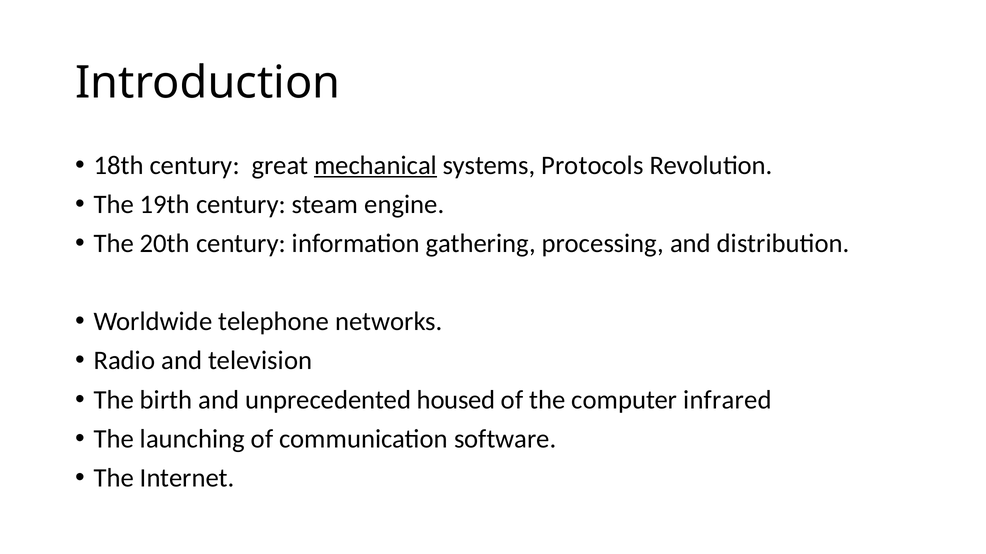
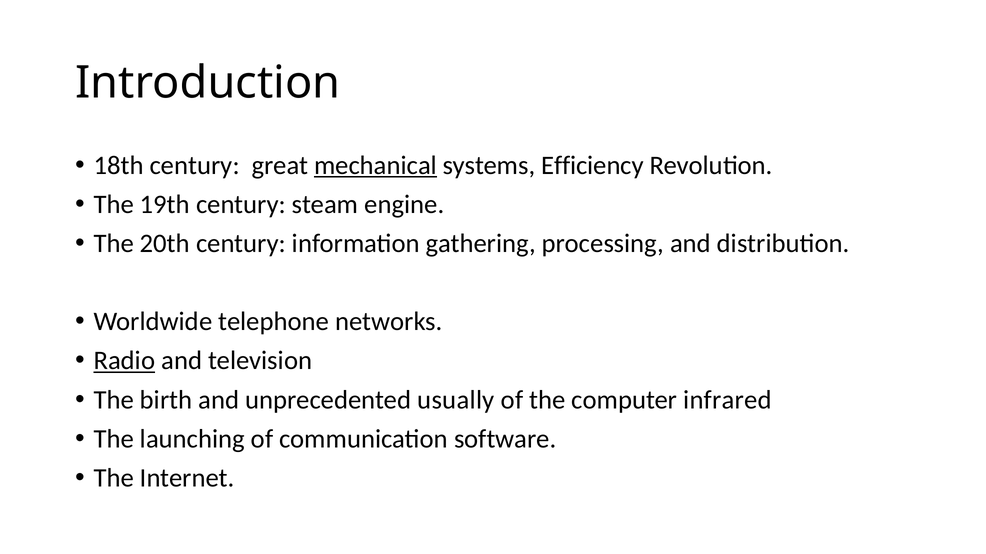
Protocols: Protocols -> Efficiency (593, 166)
Radio underline: none -> present (124, 361)
housed: housed -> usually (456, 400)
